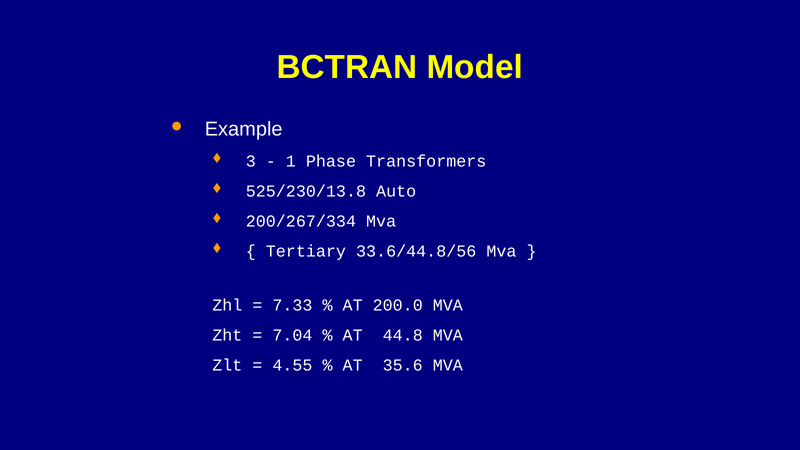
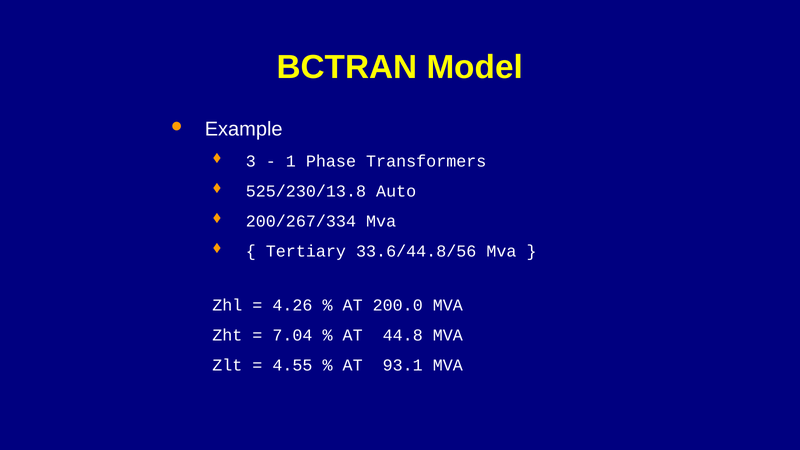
7.33: 7.33 -> 4.26 (292, 305)
35.6: 35.6 -> 93.1 (403, 365)
